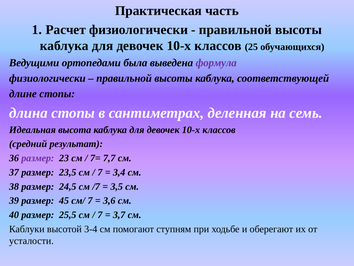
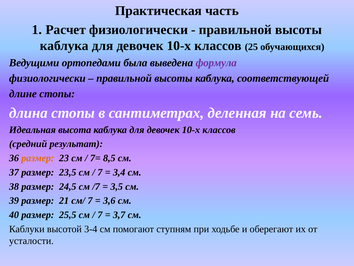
размер colour: purple -> orange (38, 158)
7,7: 7,7 -> 8,5 (109, 158)
45: 45 -> 21 (64, 200)
